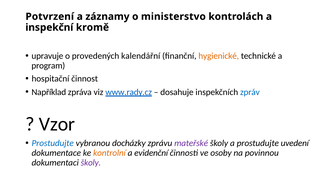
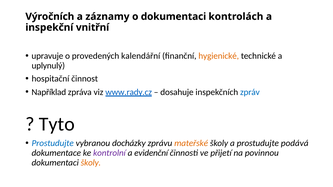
Potvrzení: Potvrzení -> Výročních (50, 17)
o ministerstvo: ministerstvo -> dokumentaci (174, 17)
kromě: kromě -> vnitřní (93, 27)
program: program -> uplynulý (48, 66)
Vzor: Vzor -> Tyto (57, 124)
mateřské colour: purple -> orange (191, 144)
uvedení: uvedení -> podává (295, 144)
kontrolní colour: orange -> purple (109, 153)
osoby: osoby -> přijetí (221, 153)
školy colour: purple -> orange (91, 163)
